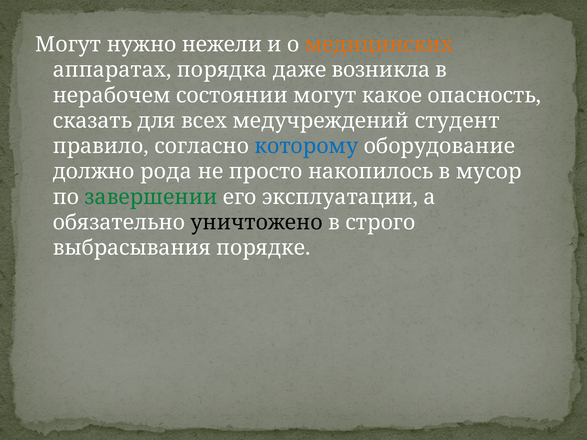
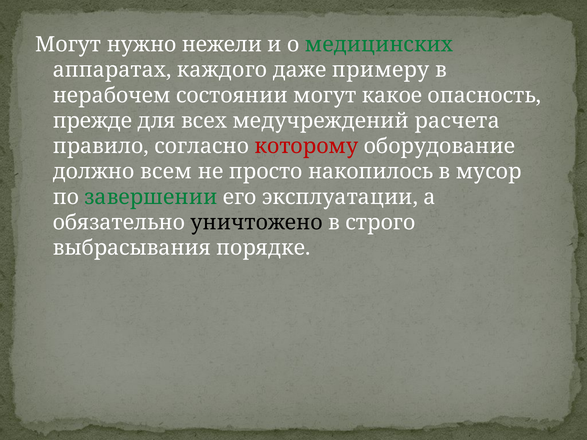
медицинских colour: orange -> green (379, 45)
порядка: порядка -> каждого (222, 70)
возникла: возникла -> примеру (381, 70)
сказать: сказать -> прежде (92, 121)
студент: студент -> расчета (457, 121)
которому colour: blue -> red (306, 146)
рода: рода -> всем (166, 172)
